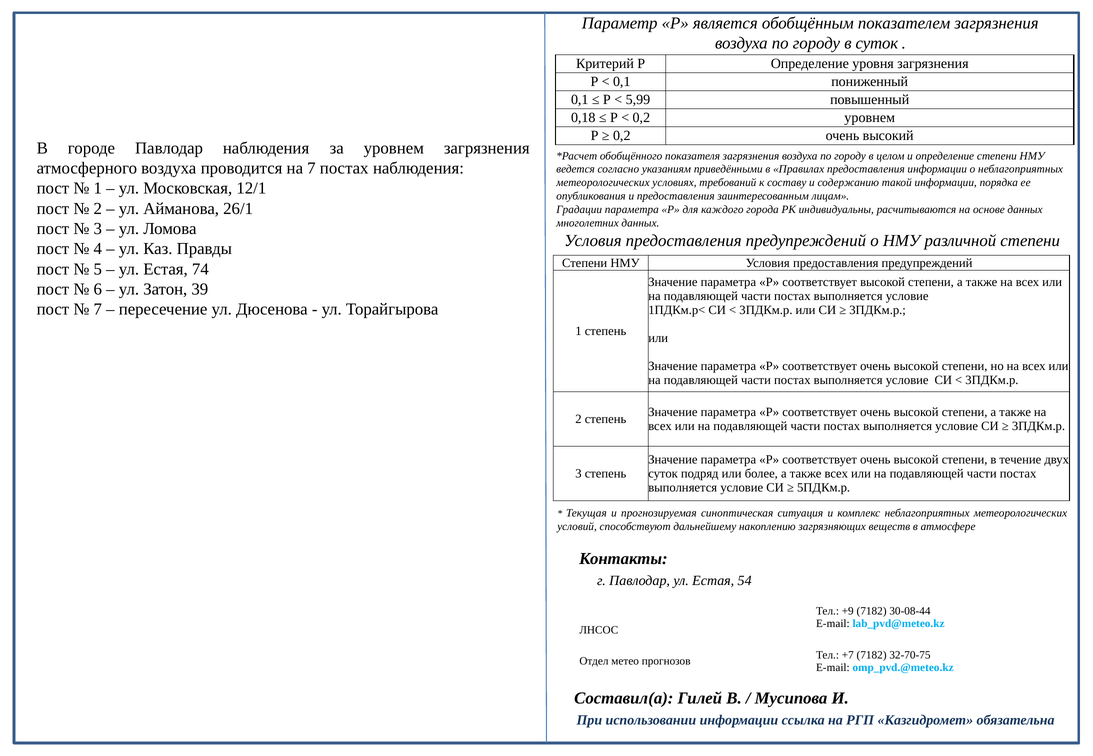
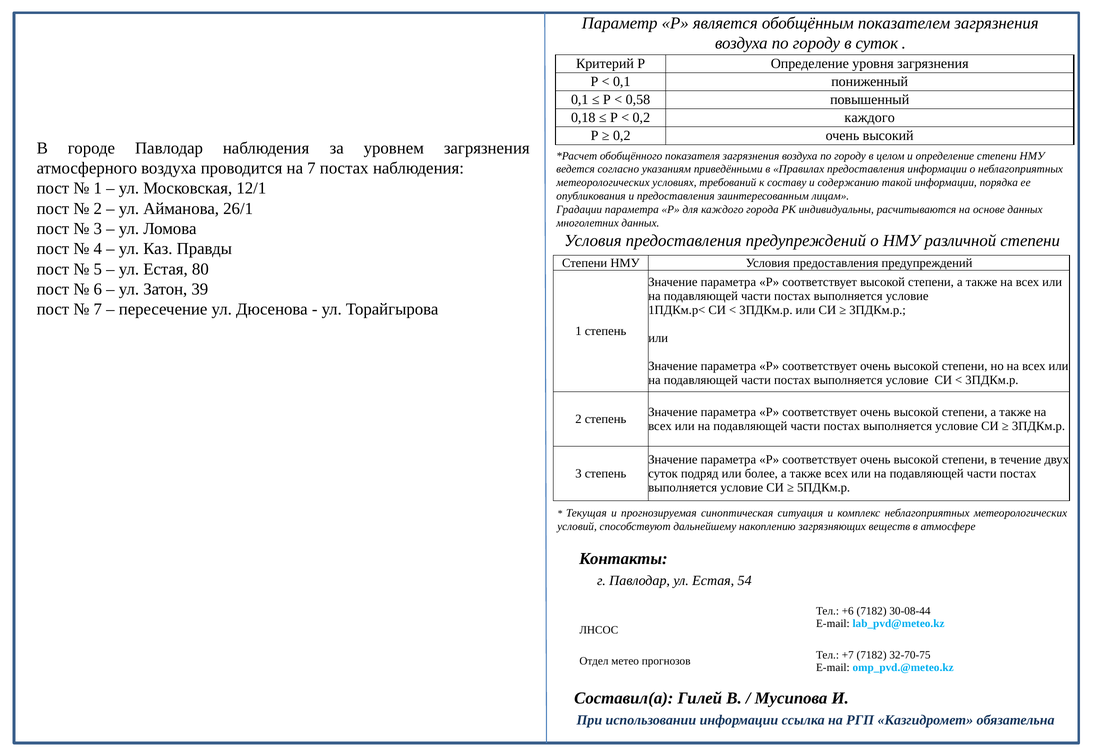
5,99: 5,99 -> 0,58 (638, 100)
0,2 уровнем: уровнем -> каждого (870, 118)
74: 74 -> 80 (200, 269)
+9: +9 -> +6 (848, 612)
